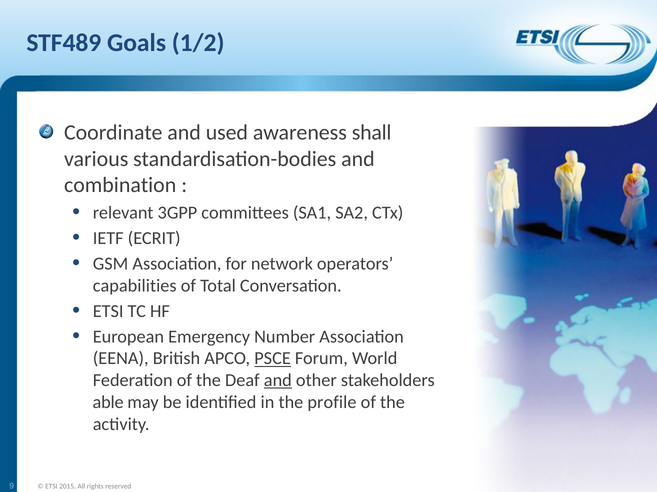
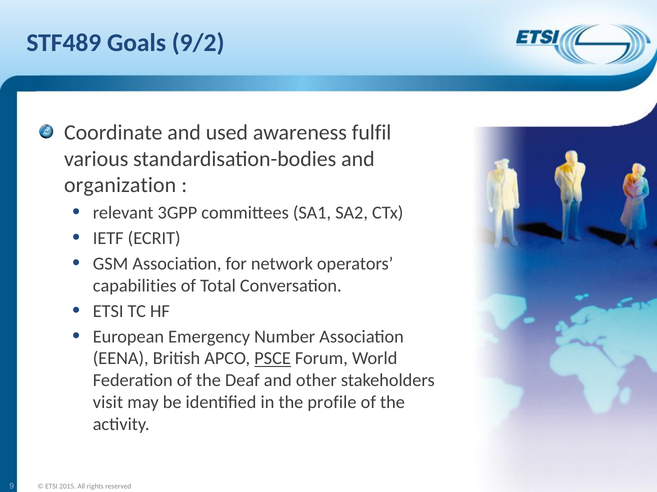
1/2: 1/2 -> 9/2 (198, 43)
shall: shall -> fulfil (372, 133)
combination: combination -> organization (120, 185)
and underline: present -> none (278, 381)
able: able -> visit (108, 403)
